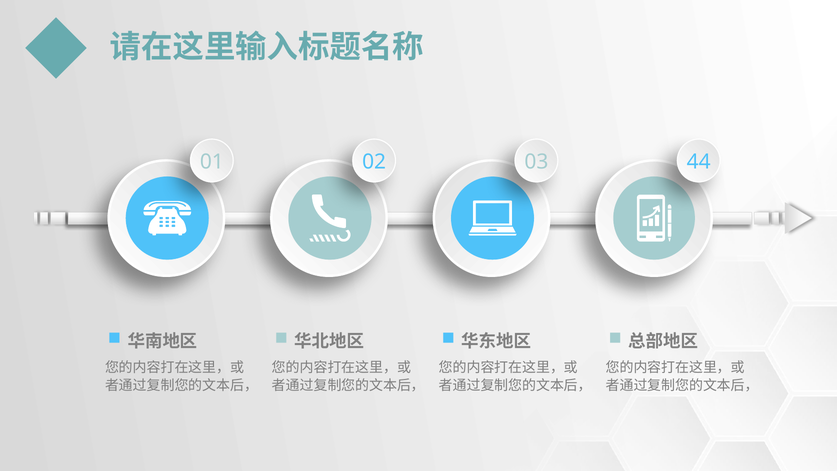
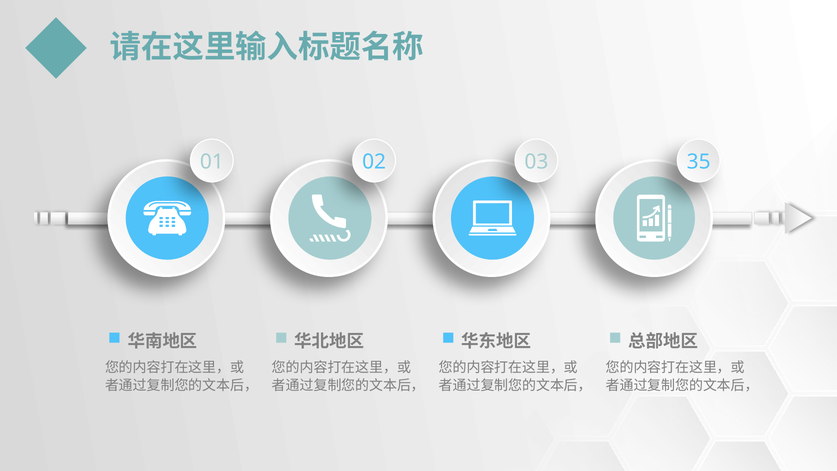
44: 44 -> 35 (699, 162)
